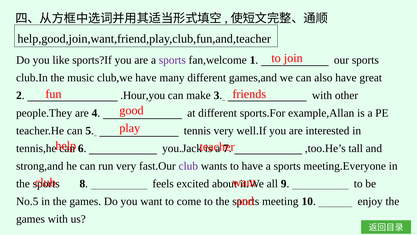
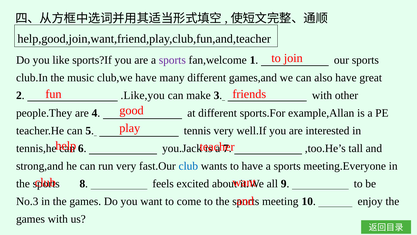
.Hour,you: .Hour,you -> .Like,you (143, 95)
club colour: purple -> blue (188, 166)
No.5: No.5 -> No.3 (27, 201)
